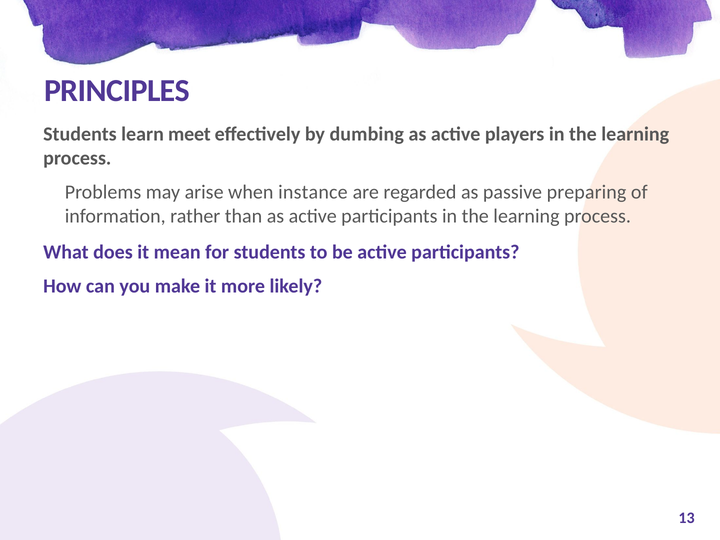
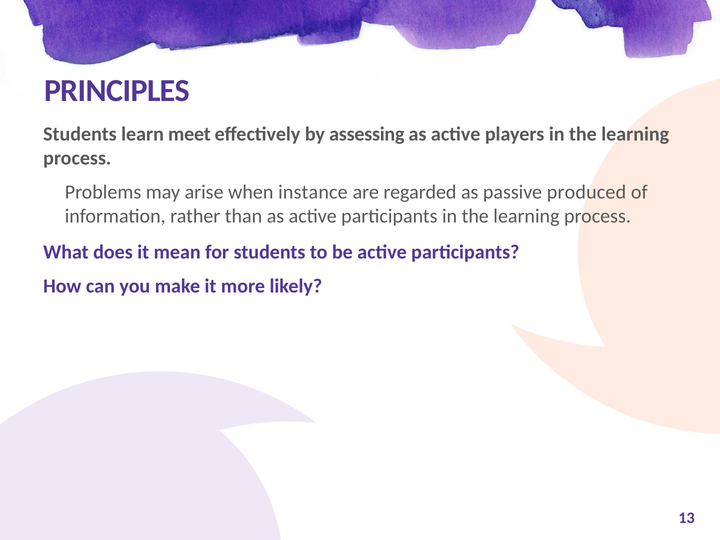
dumbing: dumbing -> assessing (367, 134)
preparing: preparing -> produced (586, 192)
